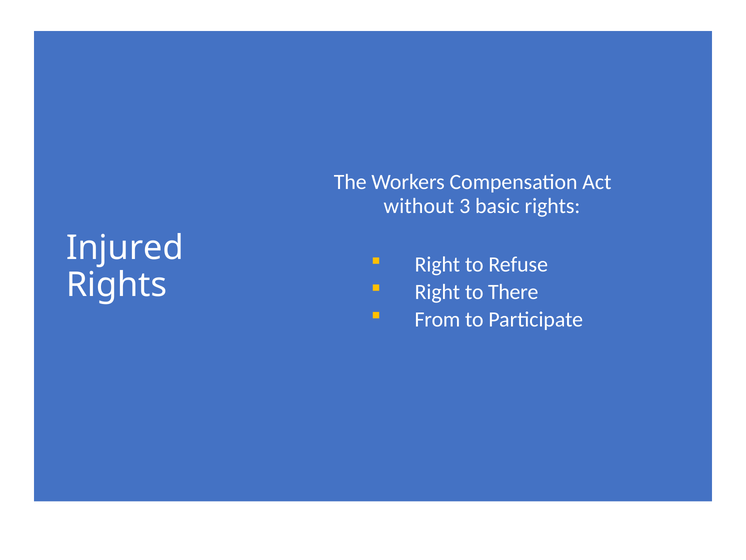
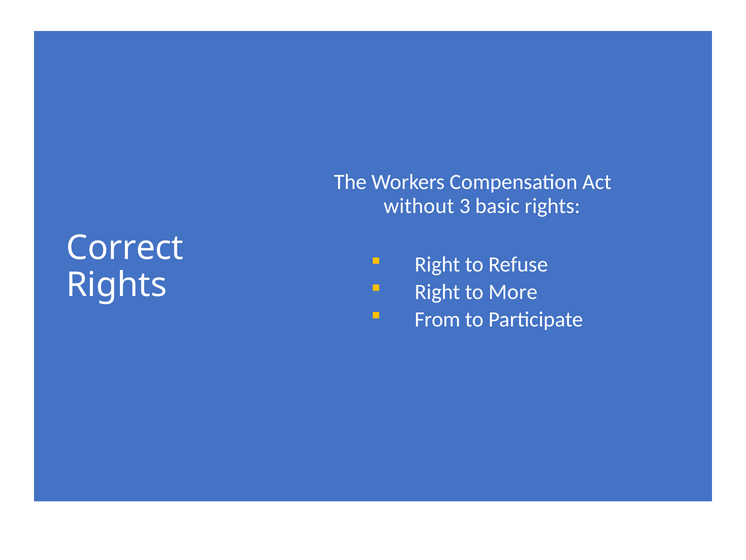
Injured: Injured -> Correct (125, 248)
There: There -> More (513, 292)
